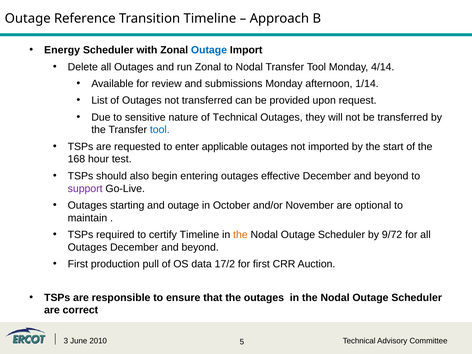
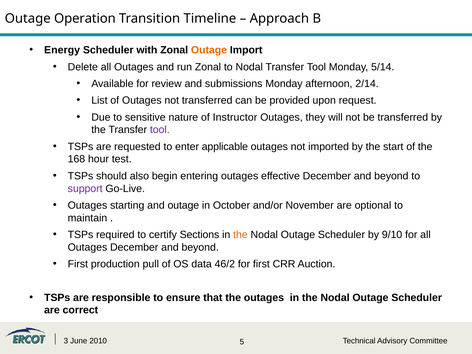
Reference: Reference -> Operation (85, 19)
Outage colour: blue -> orange (209, 50)
4/14: 4/14 -> 5/14 (383, 67)
1/14: 1/14 -> 2/14 (367, 84)
of Technical: Technical -> Instructor (235, 117)
tool colour: blue -> purple (160, 130)
certify Timeline: Timeline -> Sections (200, 235)
9/72: 9/72 -> 9/10 (392, 235)
17/2: 17/2 -> 46/2 (225, 264)
